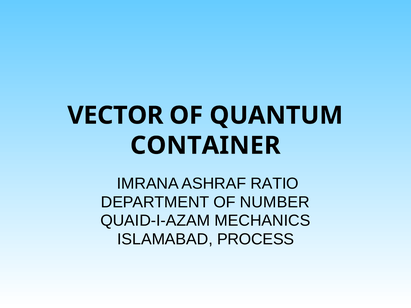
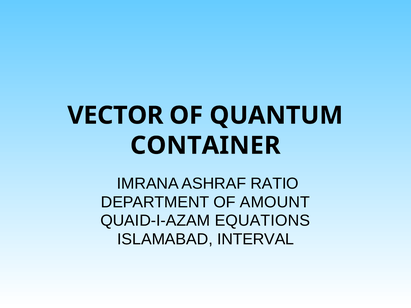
NUMBER: NUMBER -> AMOUNT (275, 202)
MECHANICS: MECHANICS -> EQUATIONS (262, 221)
PROCESS: PROCESS -> INTERVAL (256, 239)
